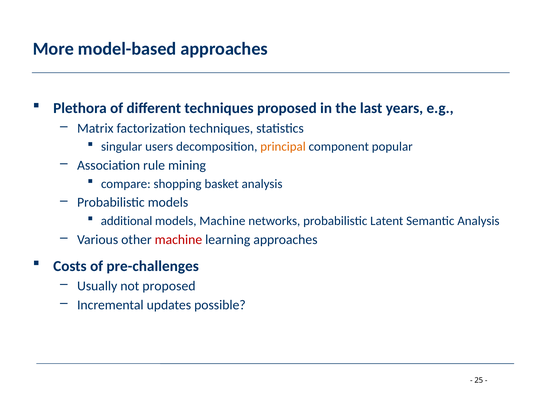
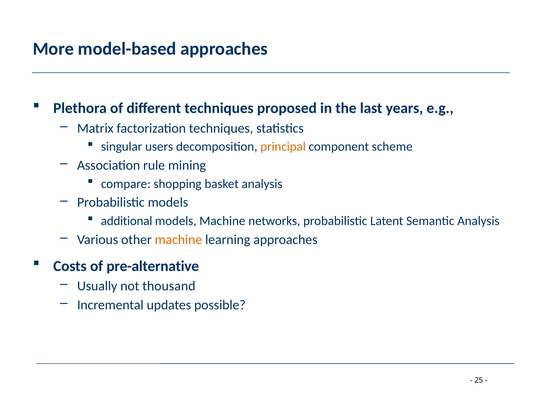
popular: popular -> scheme (392, 147)
machine colour: red -> orange (178, 240)
pre-challenges: pre-challenges -> pre-alternative (153, 266)
not proposed: proposed -> thousand (169, 286)
